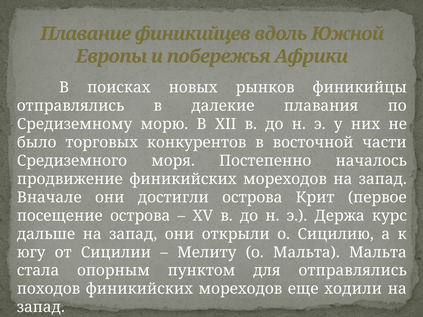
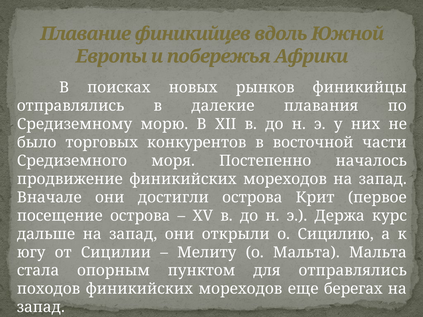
ходили: ходили -> берегах (353, 289)
